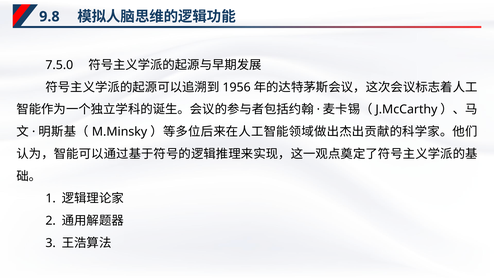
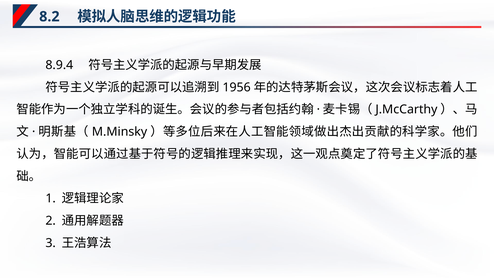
9.8: 9.8 -> 8.2 (49, 17)
7.5.0: 7.5.0 -> 8.9.4 (59, 65)
